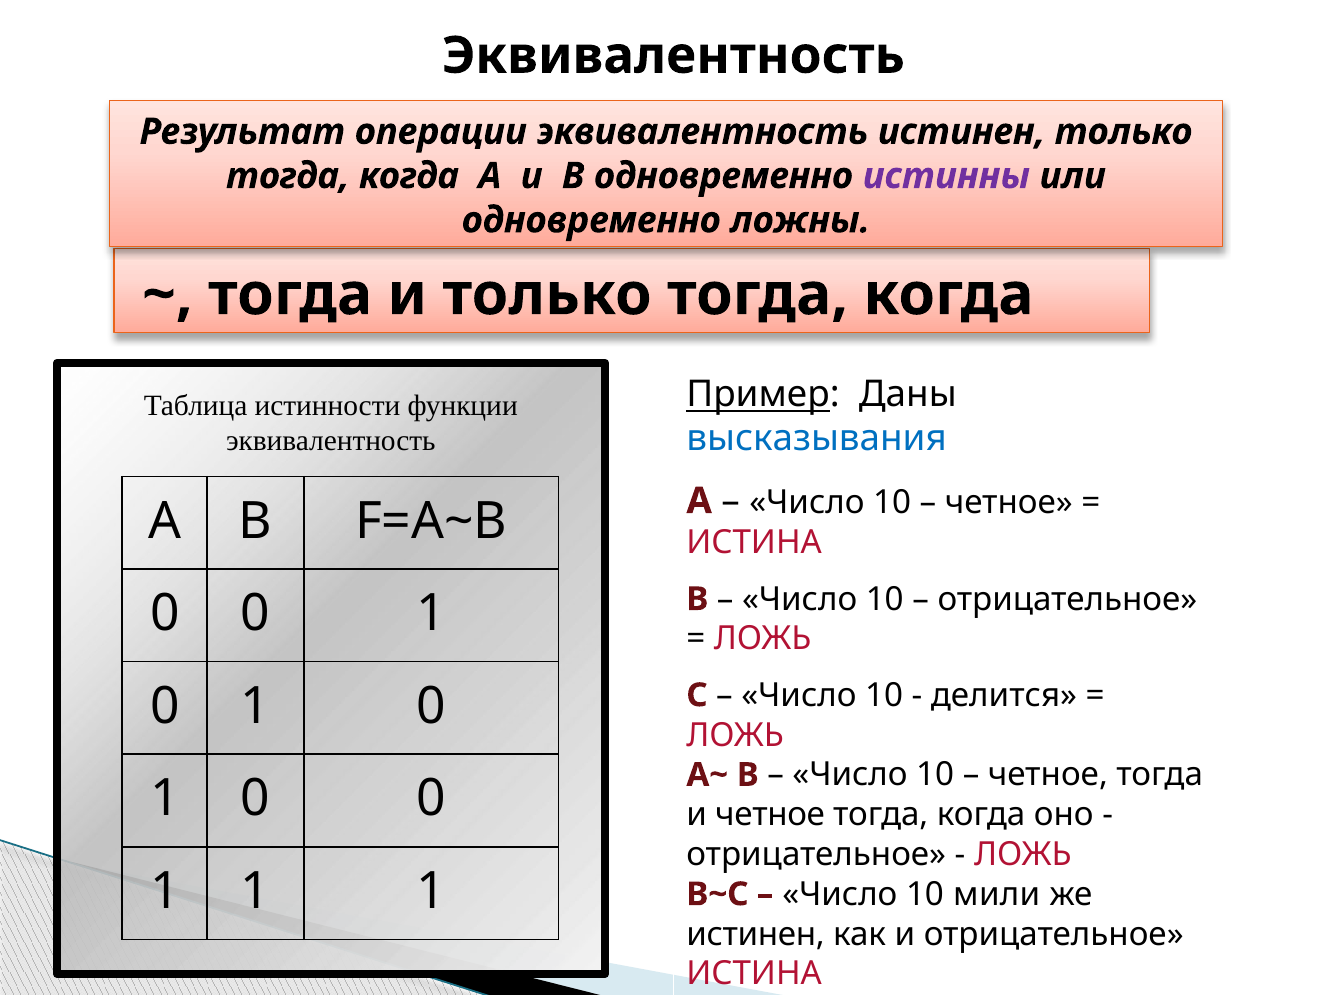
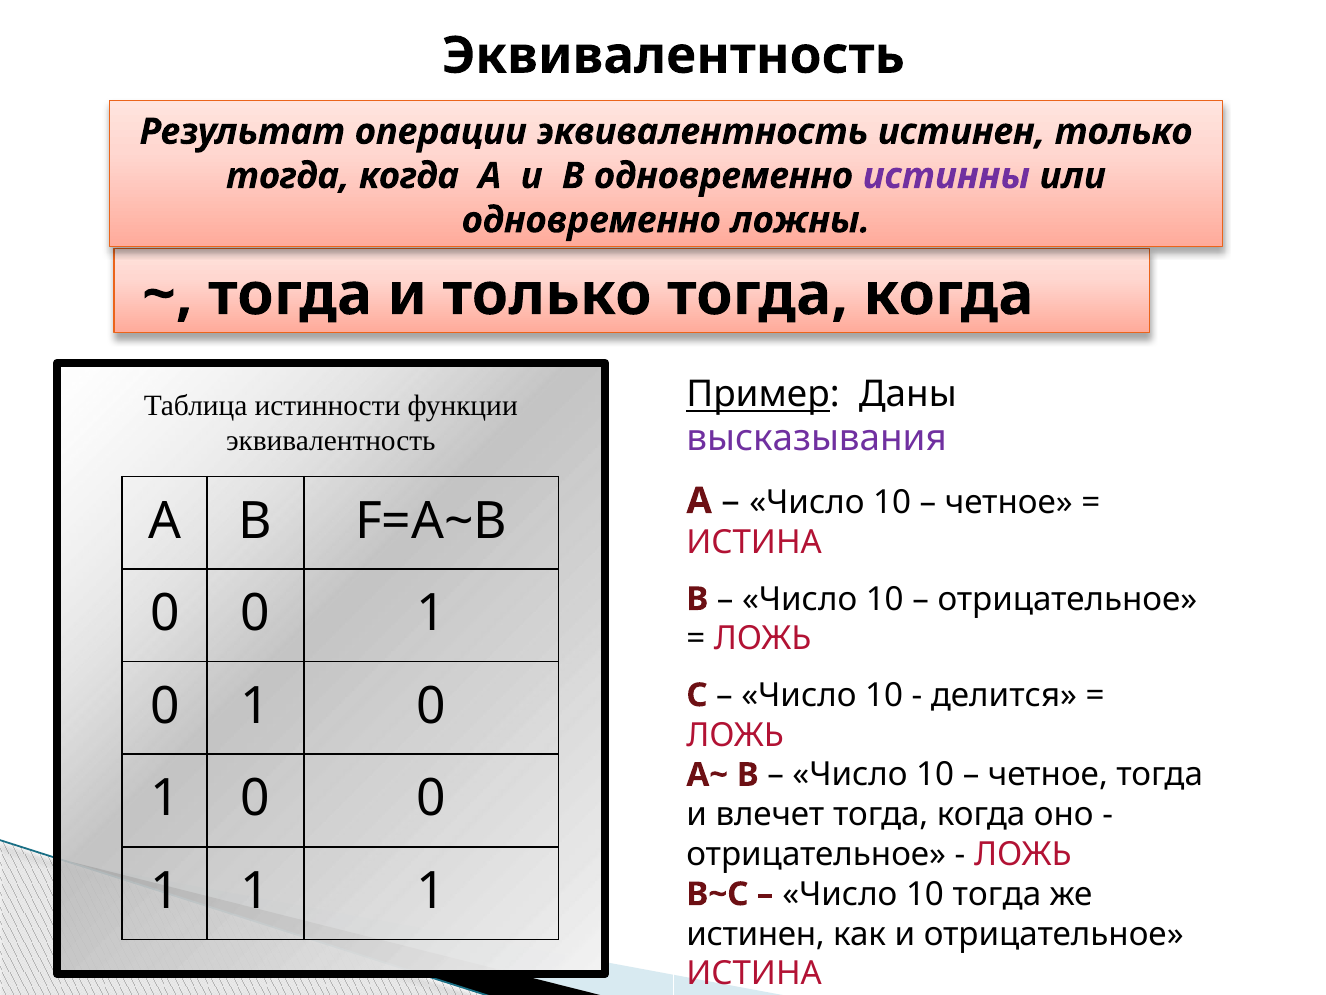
высказывания colour: blue -> purple (817, 438)
и четное: четное -> влечет (770, 814)
10 мили: мили -> тогда (997, 894)
